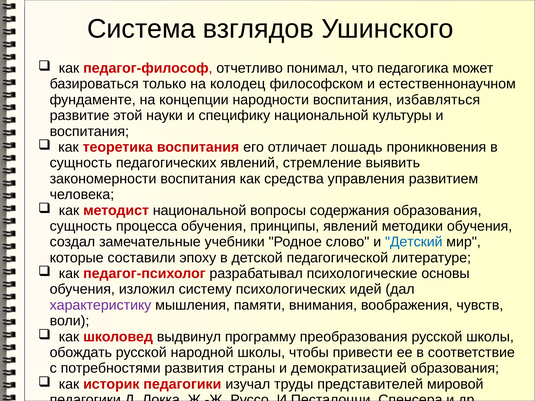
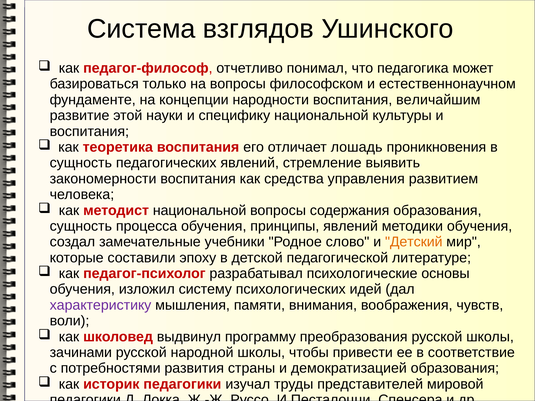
на колодец: колодец -> вопросы (238, 84)
избавляться: избавляться -> величайшим (438, 100)
Детский colour: blue -> orange (414, 242)
обождать: обождать -> зачинами (81, 353)
